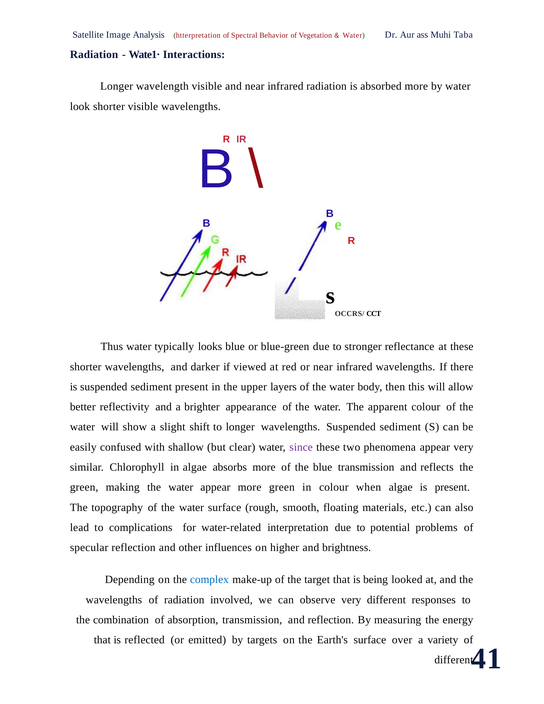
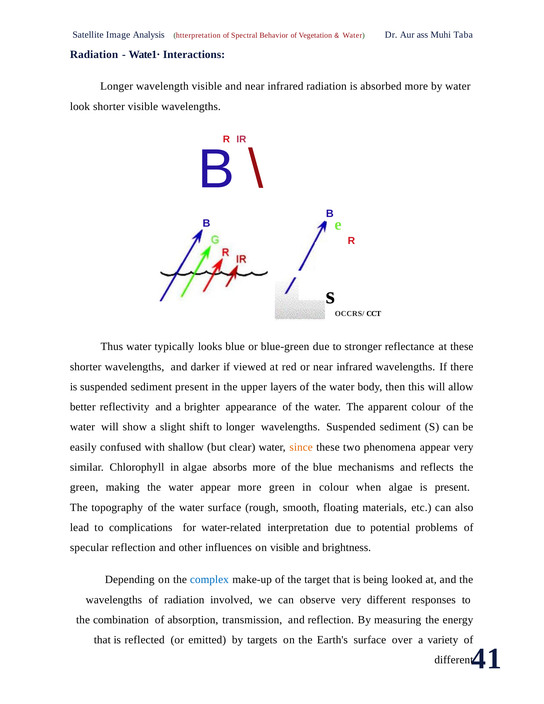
since colour: purple -> orange (301, 447)
blue transmission: transmission -> mechanisms (366, 467)
on higher: higher -> visible (285, 548)
